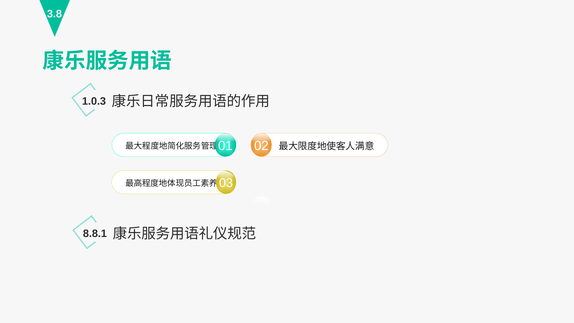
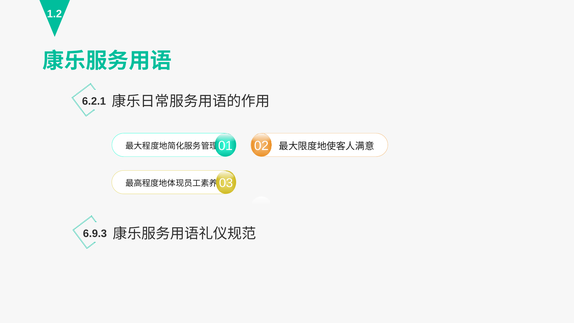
3.8: 3.8 -> 1.2 (54, 14)
1.0.3: 1.0.3 -> 6.2.1 (94, 101)
8.8.1: 8.8.1 -> 6.9.3 (95, 233)
